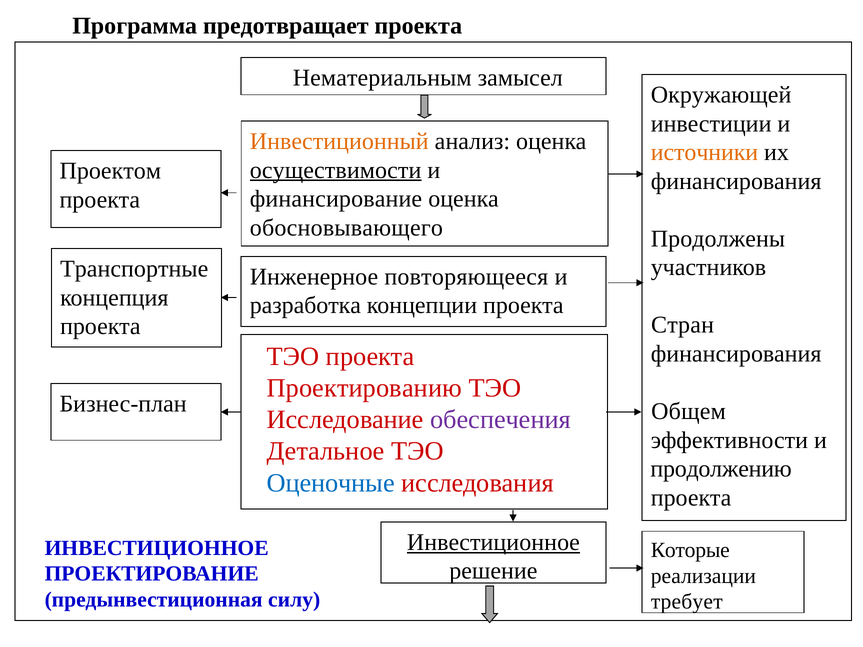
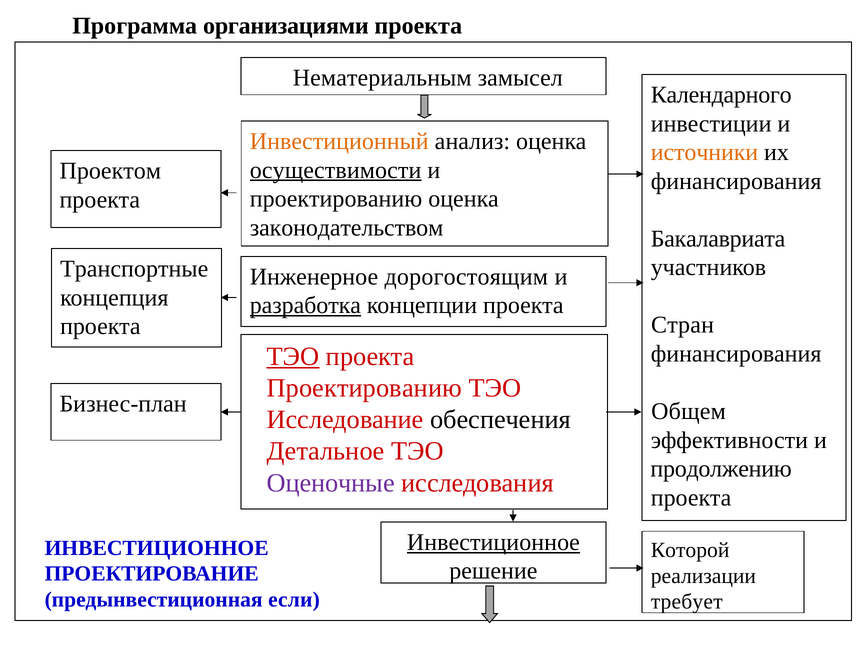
предотвращает: предотвращает -> организациями (286, 26)
Окружающей: Окружающей -> Календарного (721, 95)
финансирование: финансирование -> проектированию (336, 199)
обосновывающего: обосновывающего -> законодательством (347, 228)
Продолжены: Продолжены -> Бакалавриата (718, 239)
повторяющееся: повторяющееся -> дорогостоящим (466, 277)
разработка underline: none -> present (305, 306)
ТЭО underline: none -> present (293, 357)
обеспечения colour: purple -> black (501, 420)
Оценочные colour: blue -> purple (331, 483)
Которые: Которые -> Которой (690, 550)
силу: силу -> если (294, 600)
